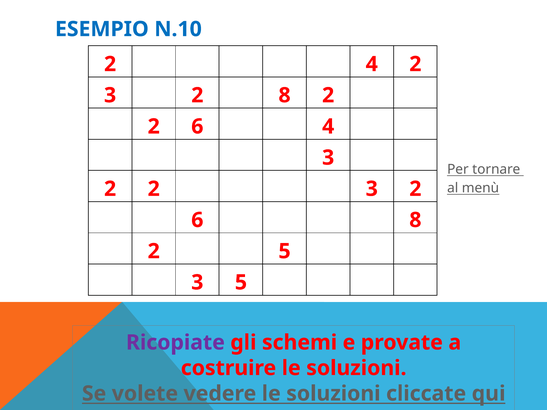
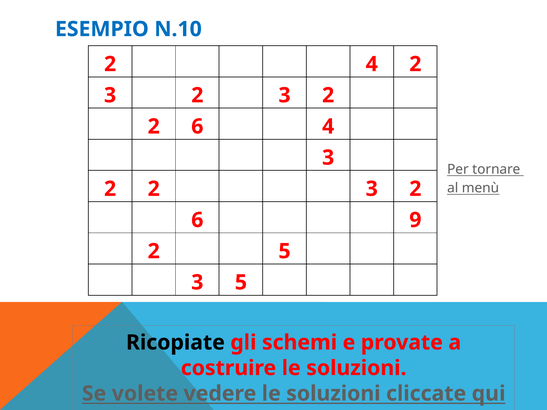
3 2 8: 8 -> 3 (285, 95)
6 8: 8 -> 9 (415, 220)
Ricopiate colour: purple -> black (175, 343)
